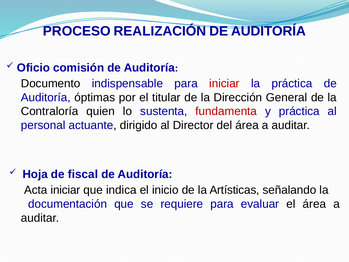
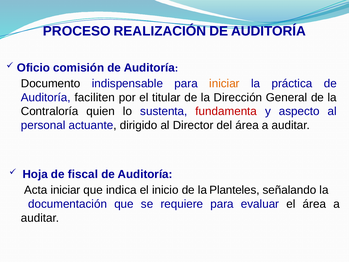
iniciar colour: red -> orange (224, 83)
óptimas: óptimas -> faciliten (95, 97)
y práctica: práctica -> aspecto (299, 111)
Artísticas: Artísticas -> Planteles (234, 190)
